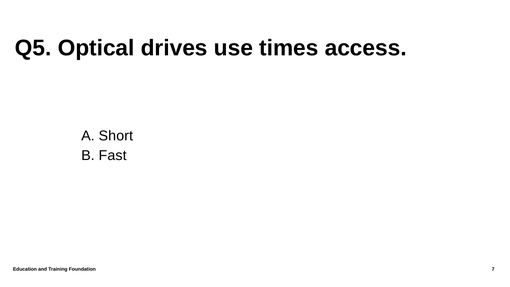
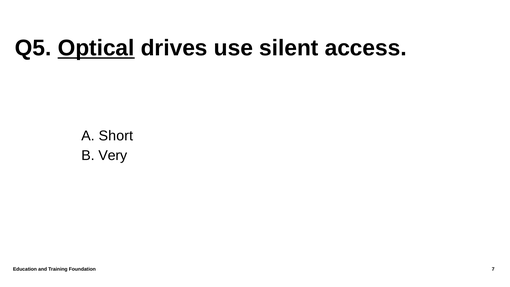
Optical underline: none -> present (96, 48)
times: times -> silent (289, 48)
Fast: Fast -> Very (113, 156)
